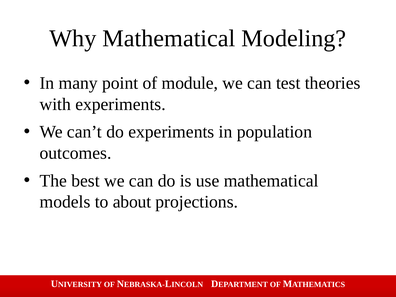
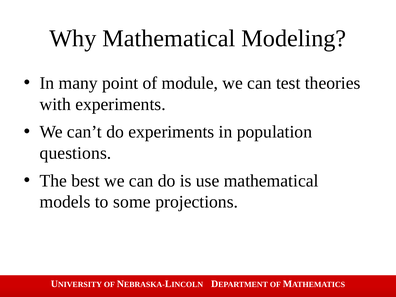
outcomes: outcomes -> questions (75, 153)
about: about -> some (132, 202)
